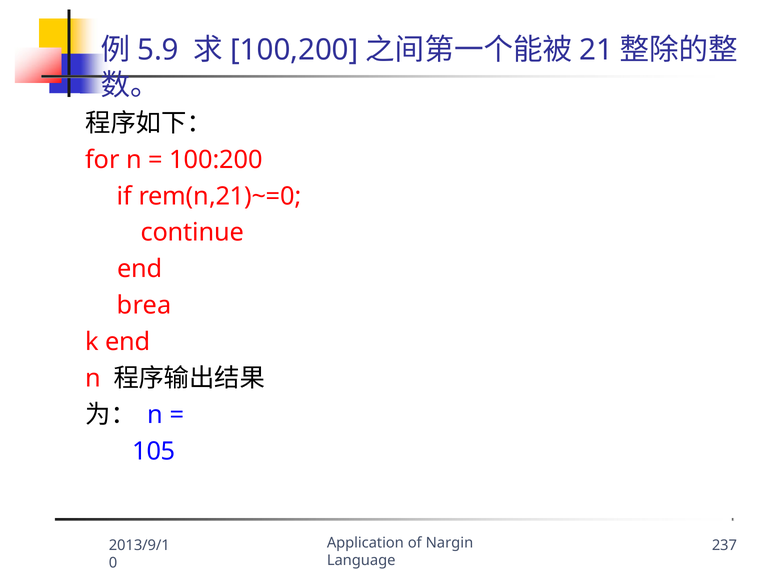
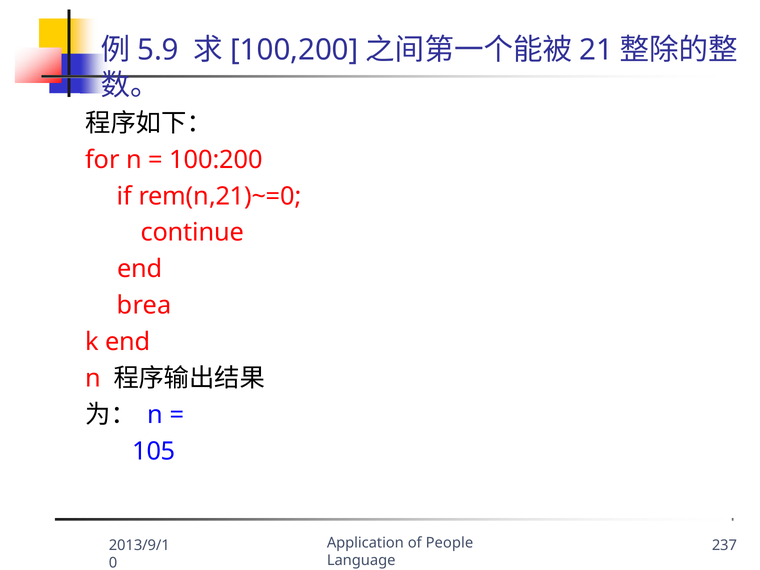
Nargin: Nargin -> People (449, 543)
